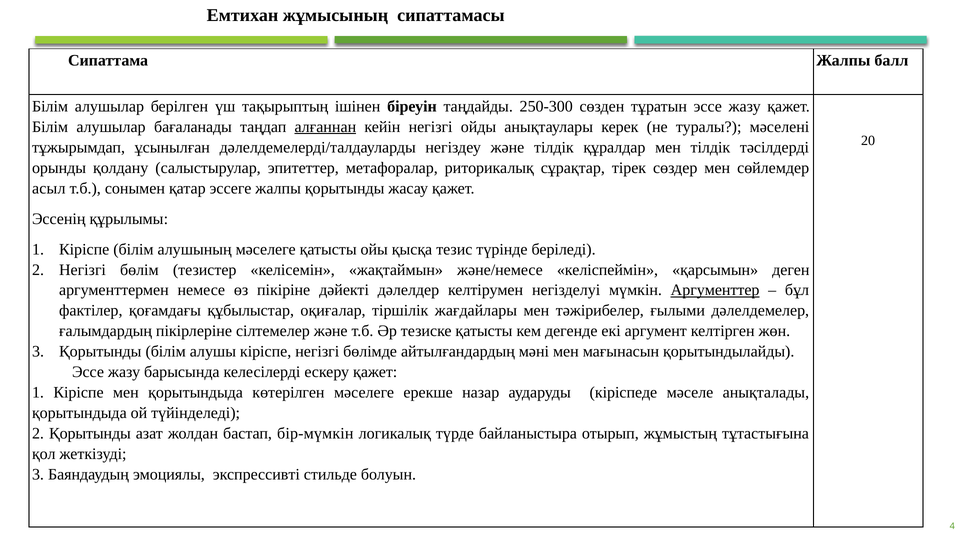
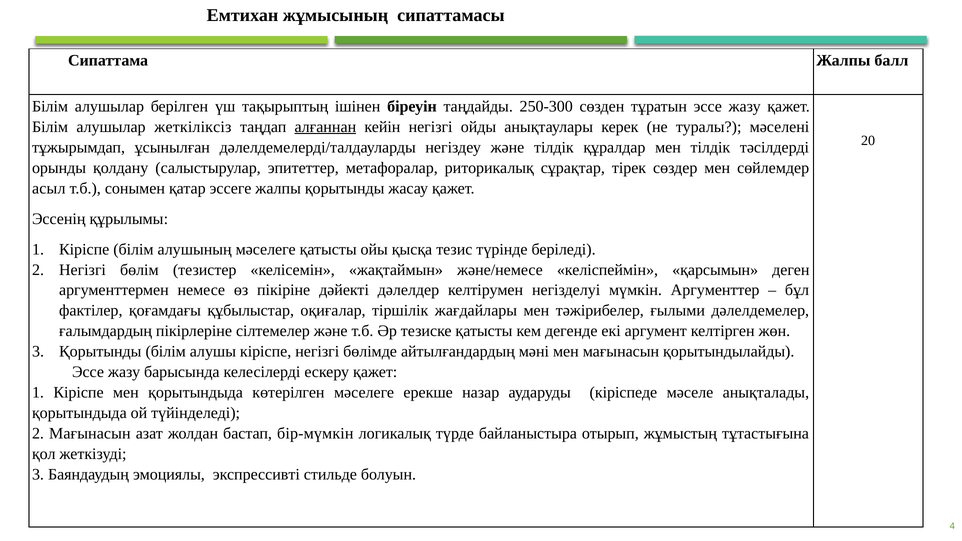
бағаланады: бағаланады -> жеткіліксіз (193, 127)
Аргументтер underline: present -> none (715, 290)
2 Қорытынды: Қорытынды -> Мағынасын (90, 434)
